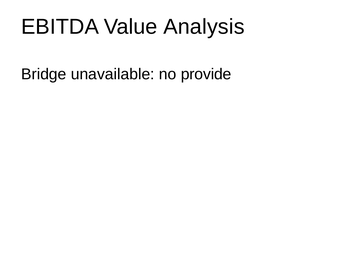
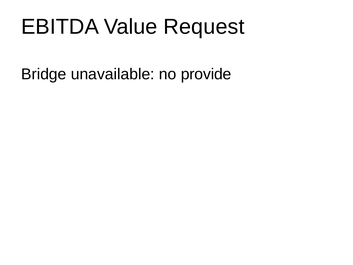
Analysis: Analysis -> Request (204, 27)
